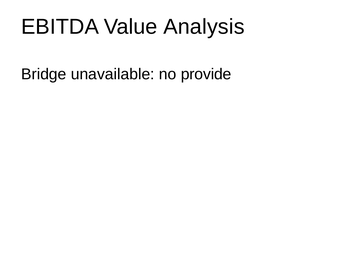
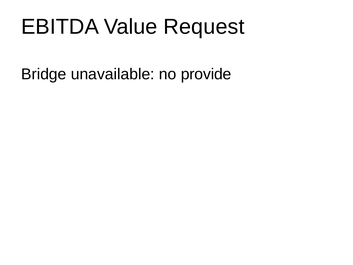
Analysis: Analysis -> Request (204, 27)
